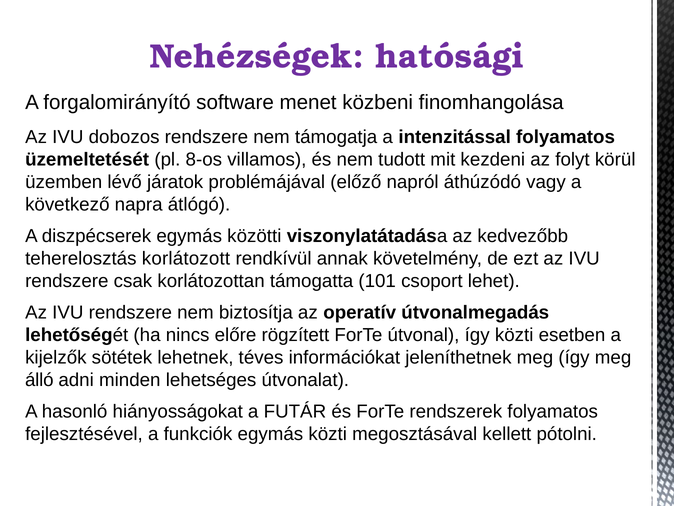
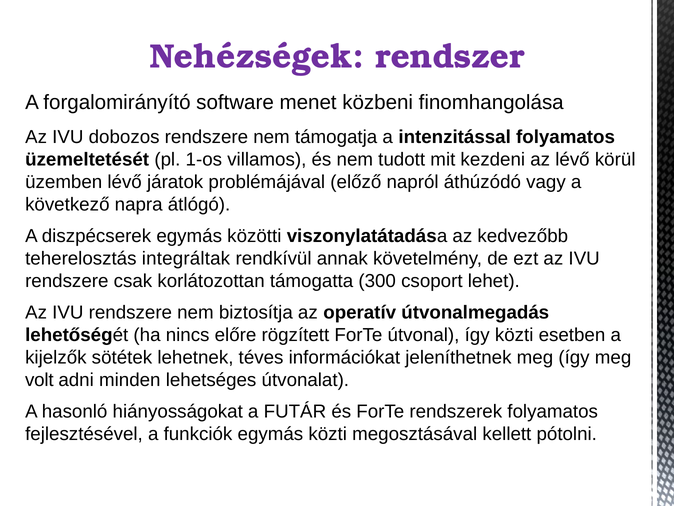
hatósági: hatósági -> rendszer (450, 57)
8-os: 8-os -> 1-os (204, 159)
az folyt: folyt -> lévő (572, 159)
korlátozott: korlátozott -> integráltak (186, 258)
101: 101 -> 300 (377, 281)
álló: álló -> volt (39, 380)
